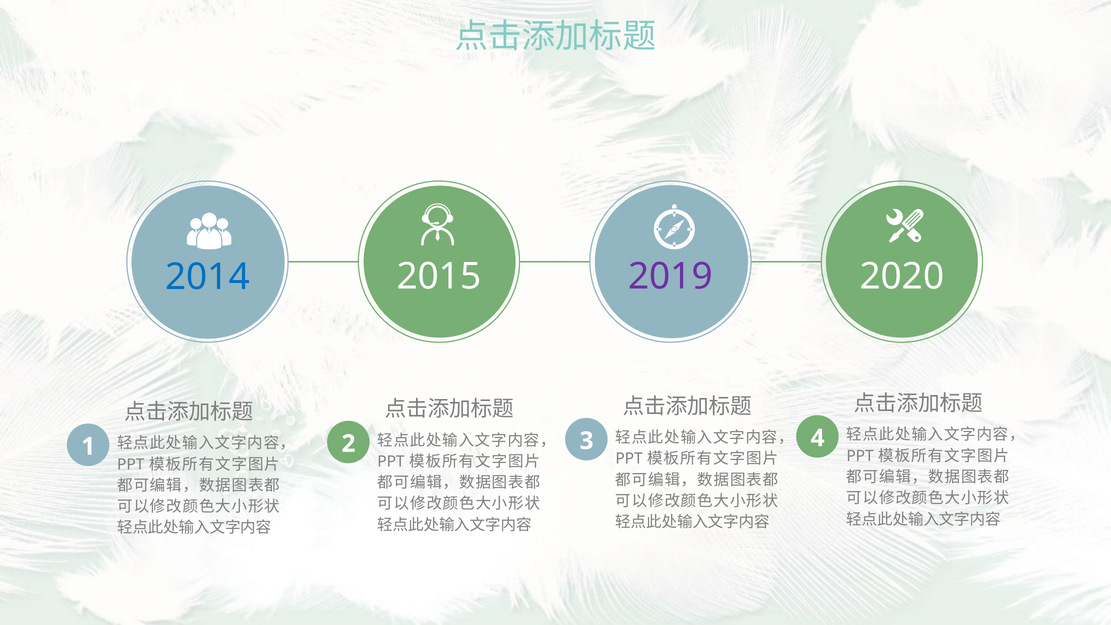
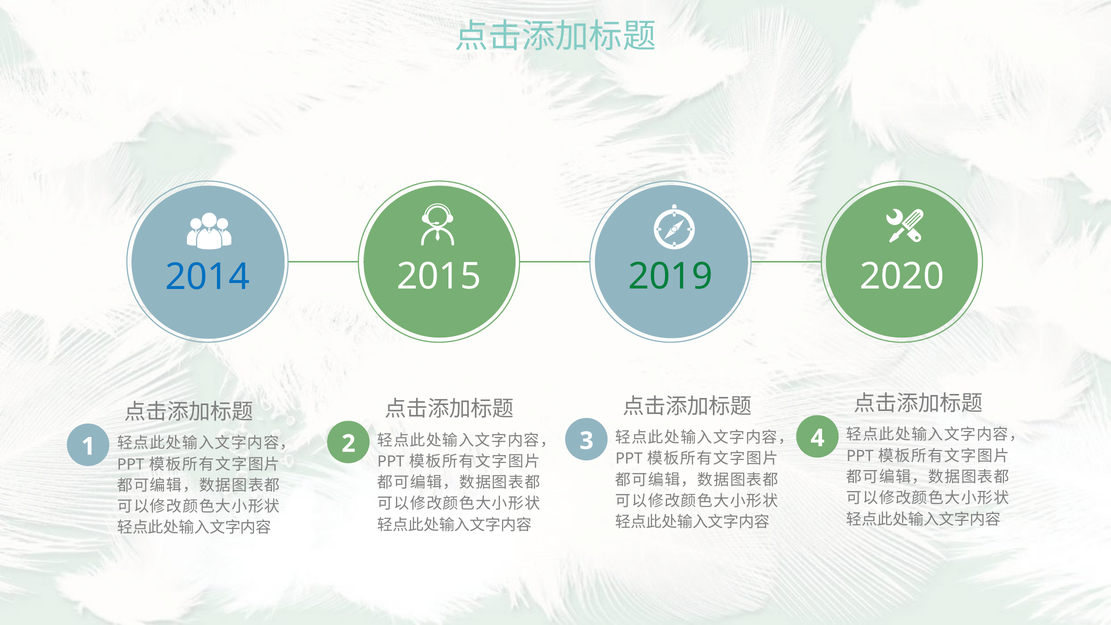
2019 colour: purple -> green (670, 277)
